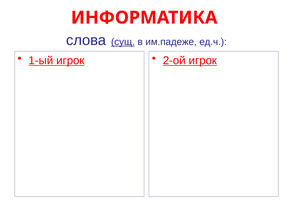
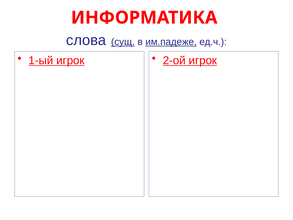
им.падеже underline: none -> present (171, 42)
